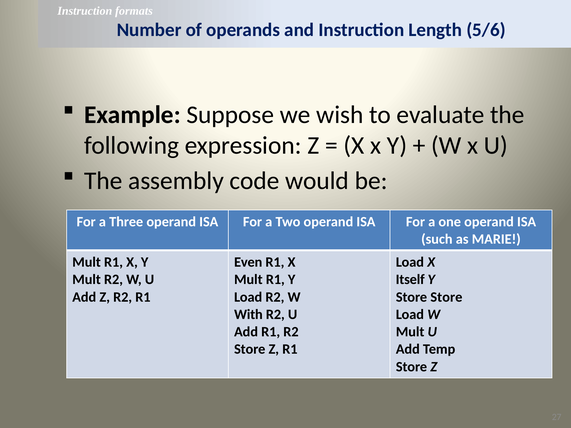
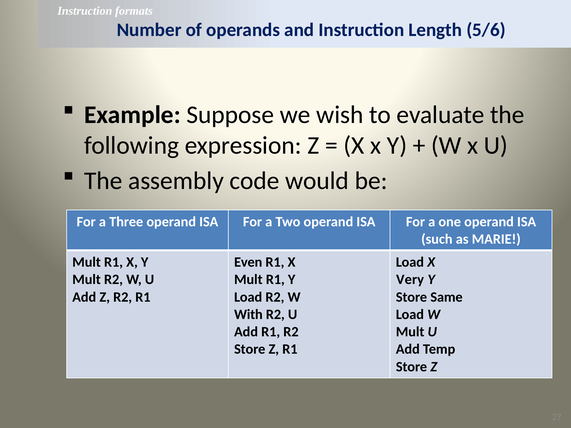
Itself: Itself -> Very (410, 280)
Store Store: Store -> Same (446, 297)
